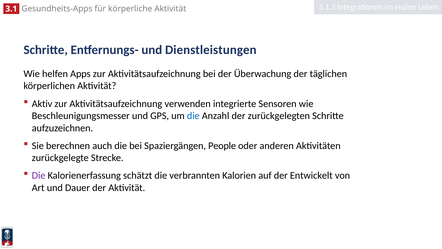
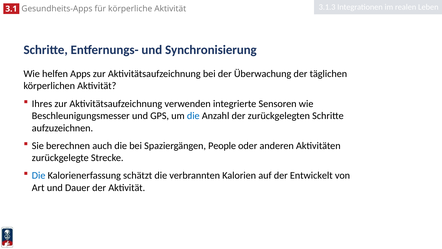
Dienstleistungen: Dienstleistungen -> Synchronisierung (211, 50)
Aktiv: Aktiv -> Ihres (42, 104)
Die colour: purple -> blue (39, 175)
